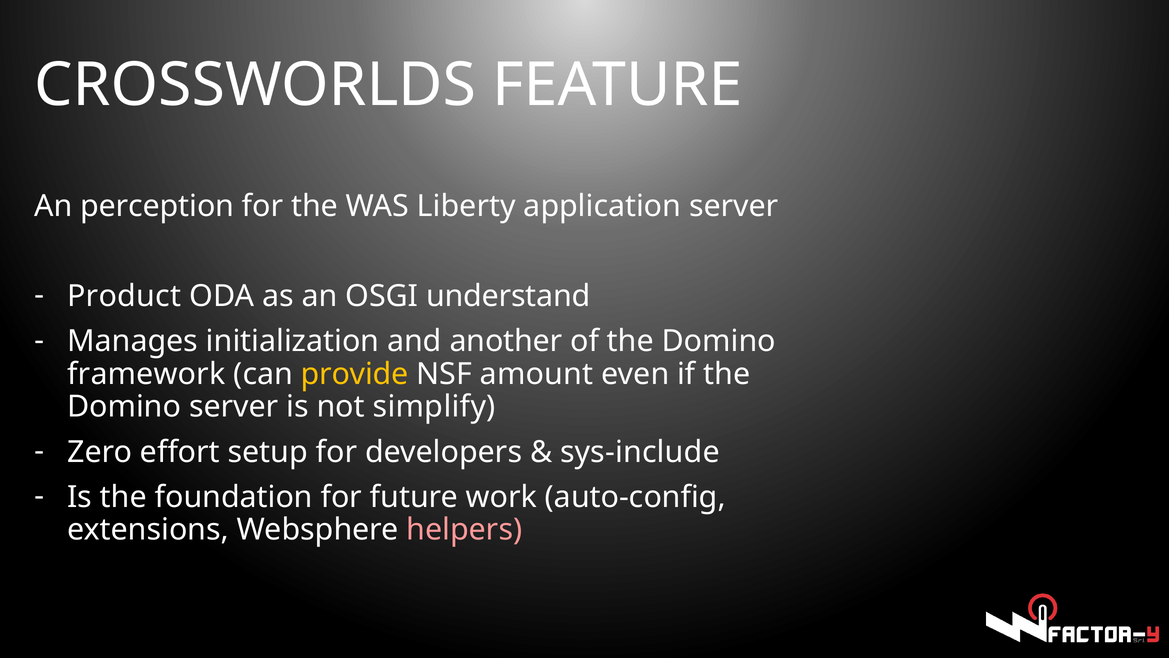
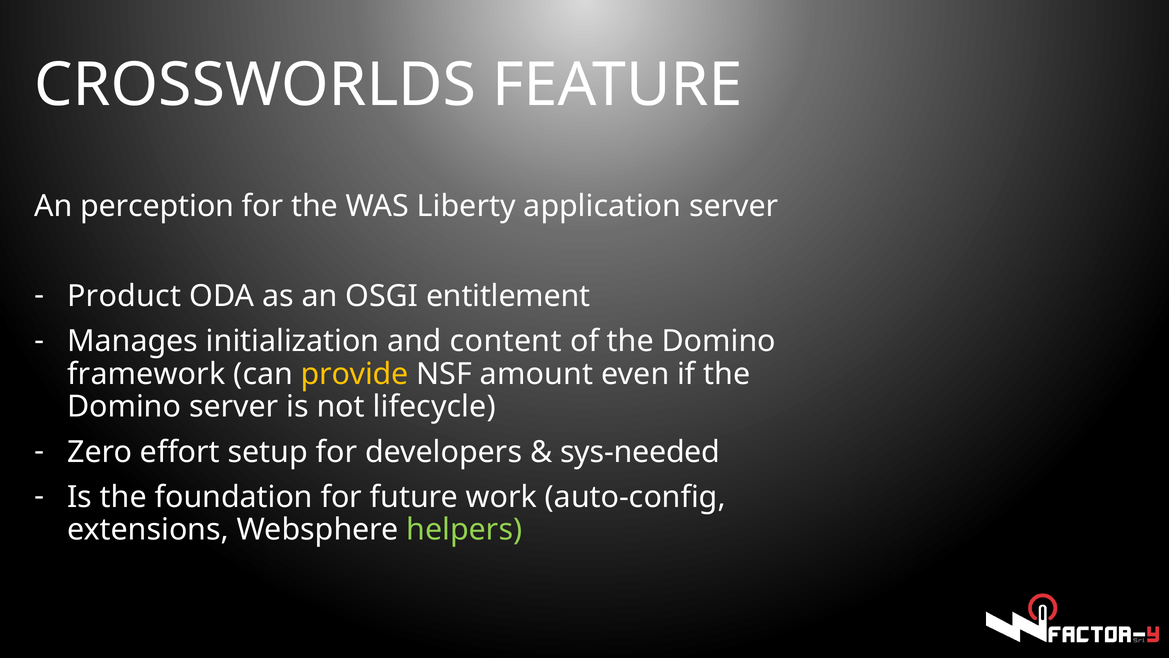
understand: understand -> entitlement (508, 296)
another: another -> content (506, 341)
simplify: simplify -> lifecycle (434, 407)
sys-include: sys-include -> sys-needed (640, 452)
helpers colour: pink -> light green (464, 529)
